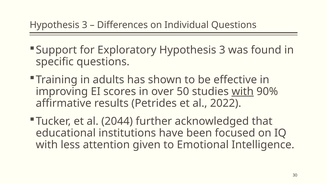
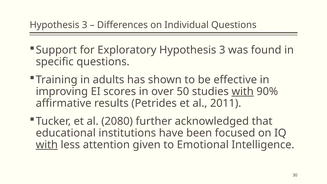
2022: 2022 -> 2011 (226, 103)
2044: 2044 -> 2080 (117, 121)
with underline: none -> present (47, 145)
